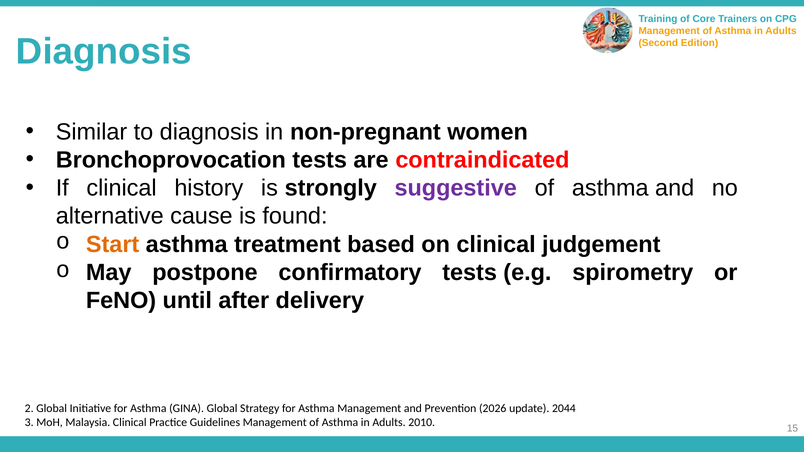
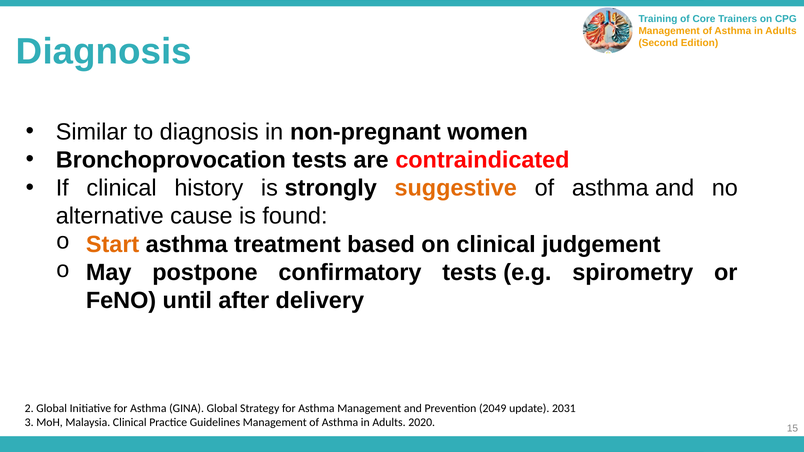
suggestive colour: purple -> orange (456, 188)
2026: 2026 -> 2049 (493, 409)
2044: 2044 -> 2031 (564, 409)
2010: 2010 -> 2020 (422, 423)
